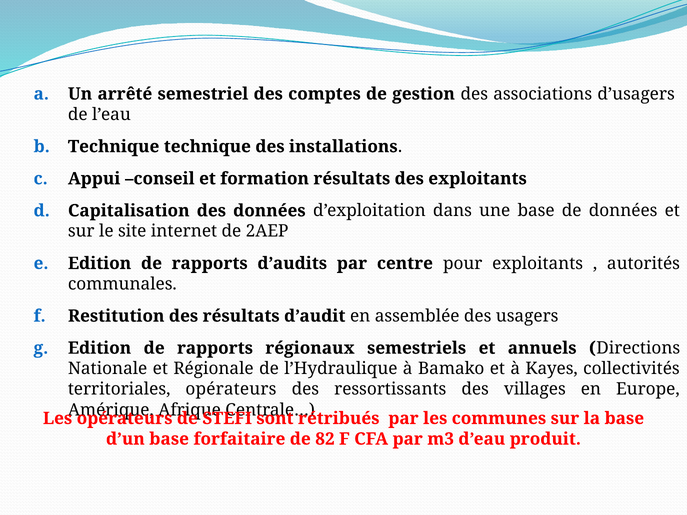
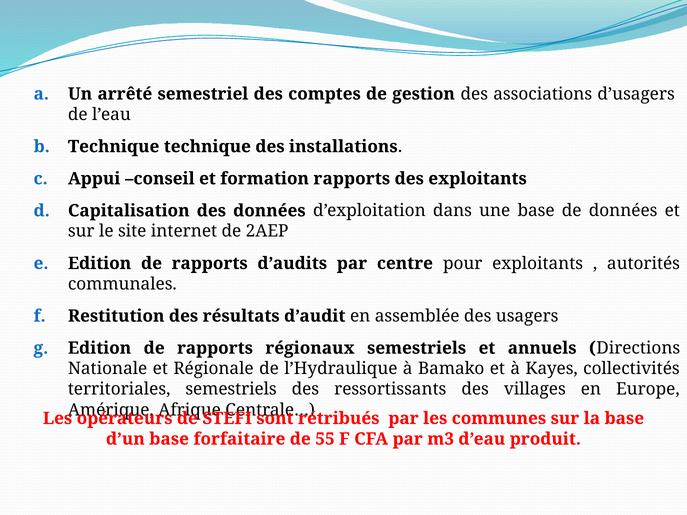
formation résultats: résultats -> rapports (352, 179)
territoriales opérateurs: opérateurs -> semestriels (231, 389)
82: 82 -> 55 (325, 439)
